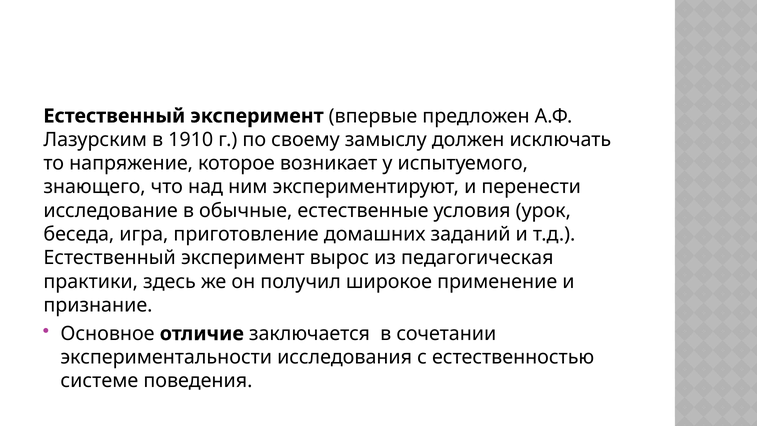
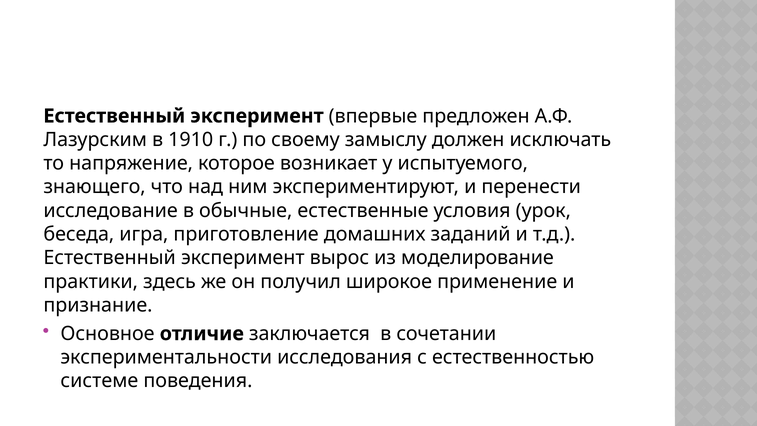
педагогическая: педагогическая -> моделирование (477, 258)
